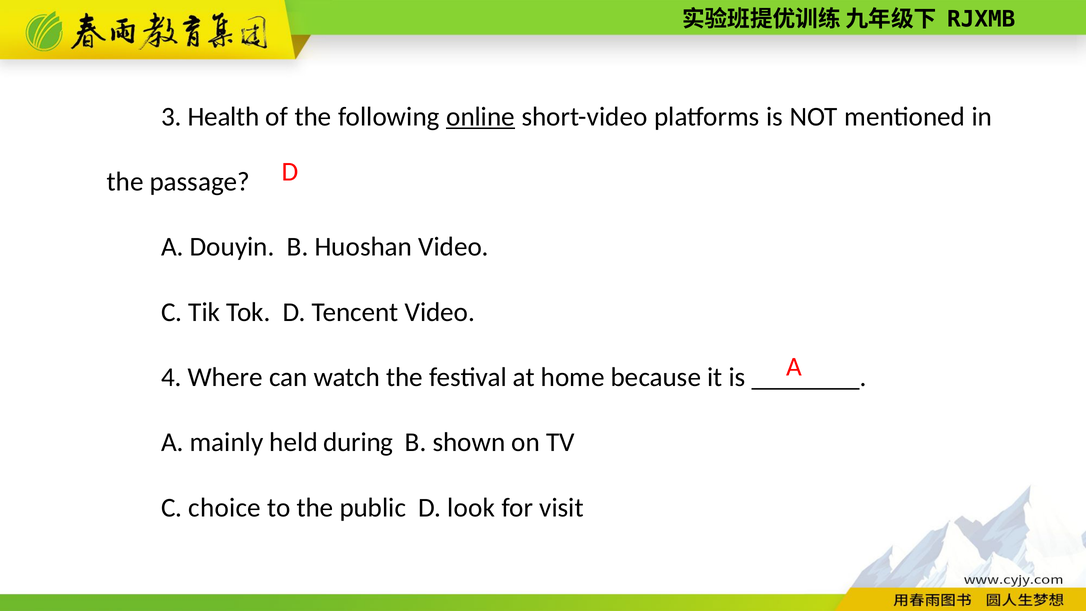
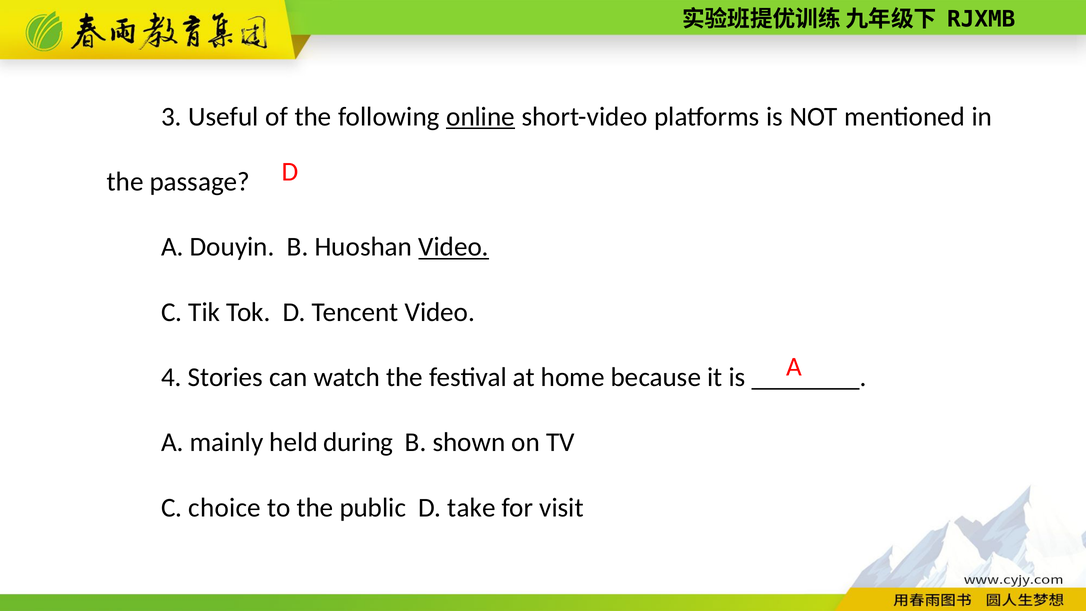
Health: Health -> Useful (223, 117)
Video underline: none -> present (454, 247)
Where: Where -> Stories (225, 377)
look: look -> take (471, 508)
